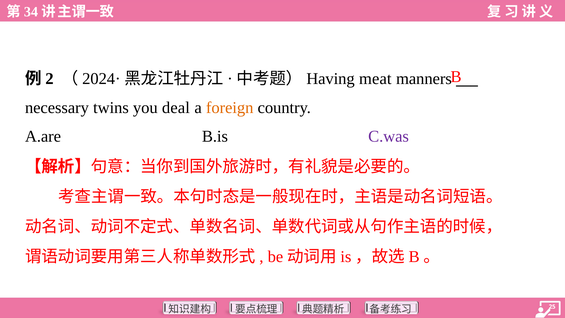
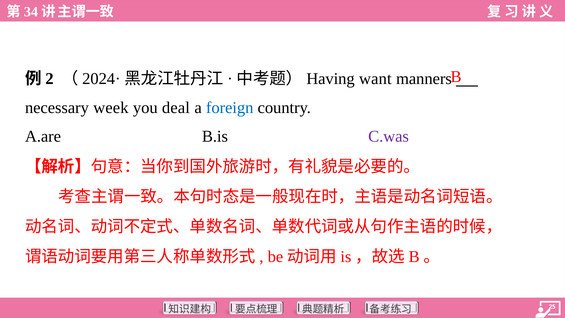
meat: meat -> want (375, 79)
twins: twins -> week (111, 108)
foreign colour: orange -> blue (230, 108)
